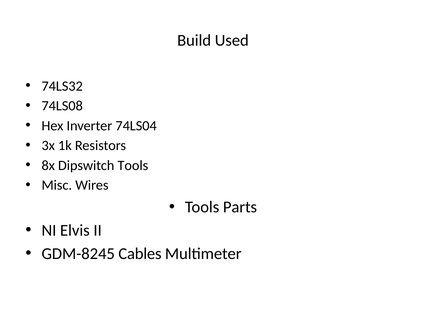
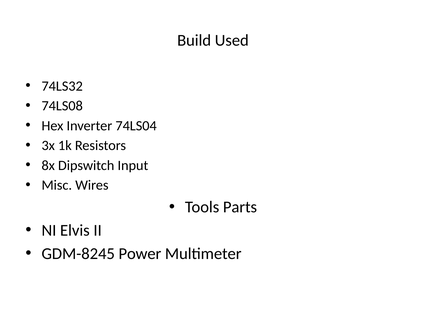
Dipswitch Tools: Tools -> Input (133, 166)
Cables: Cables -> Power (140, 254)
